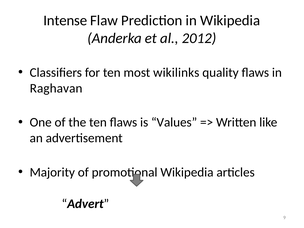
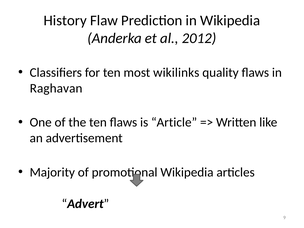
Intense: Intense -> History (65, 21)
Values: Values -> Article (174, 122)
